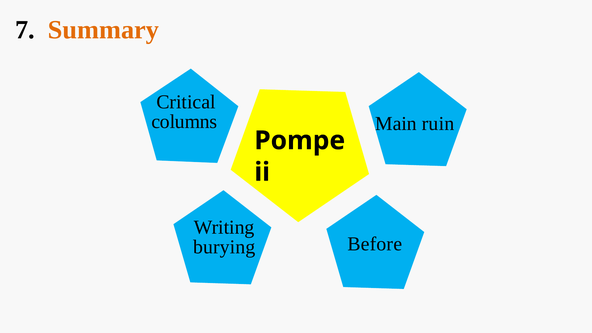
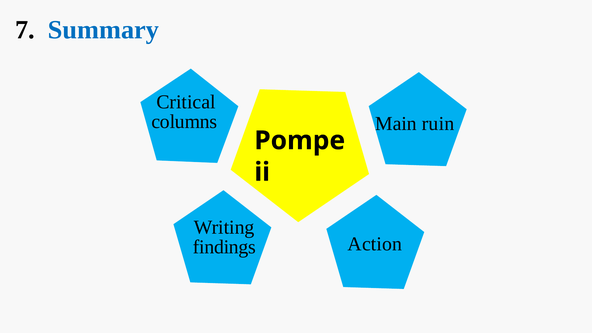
Summary colour: orange -> blue (103, 30)
Before: Before -> Action (375, 244)
burying: burying -> findings (224, 247)
